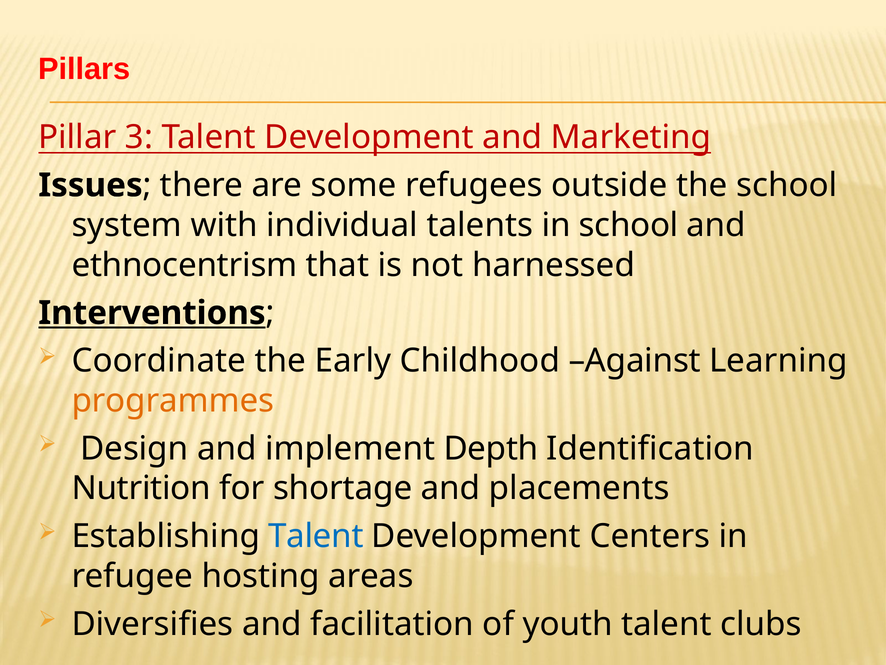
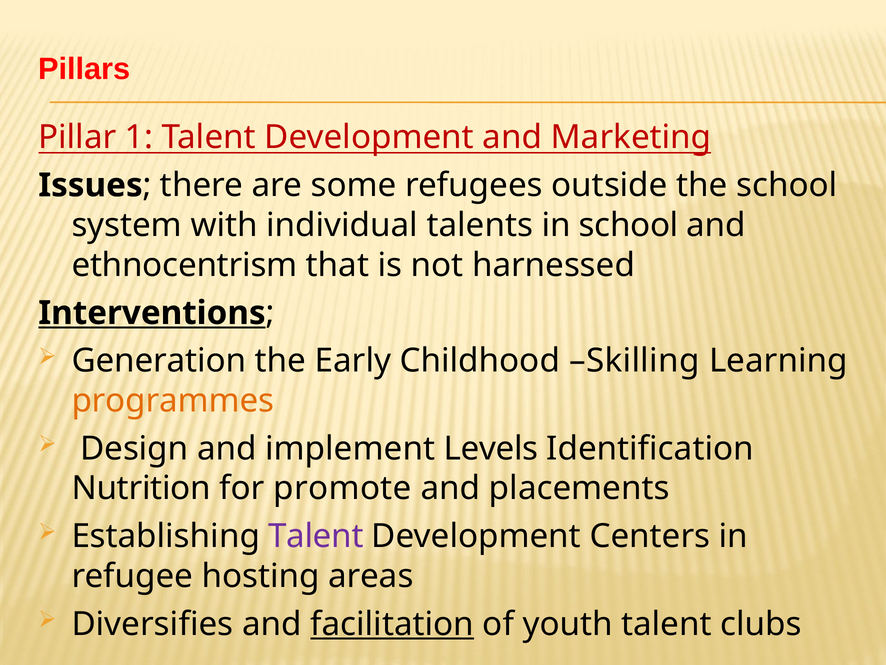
3: 3 -> 1 (139, 137)
Coordinate: Coordinate -> Generation (159, 361)
Against: Against -> Skilling (634, 361)
Depth: Depth -> Levels (491, 448)
shortage: shortage -> promote (342, 488)
Talent colour: blue -> purple (316, 536)
facilitation underline: none -> present (392, 624)
